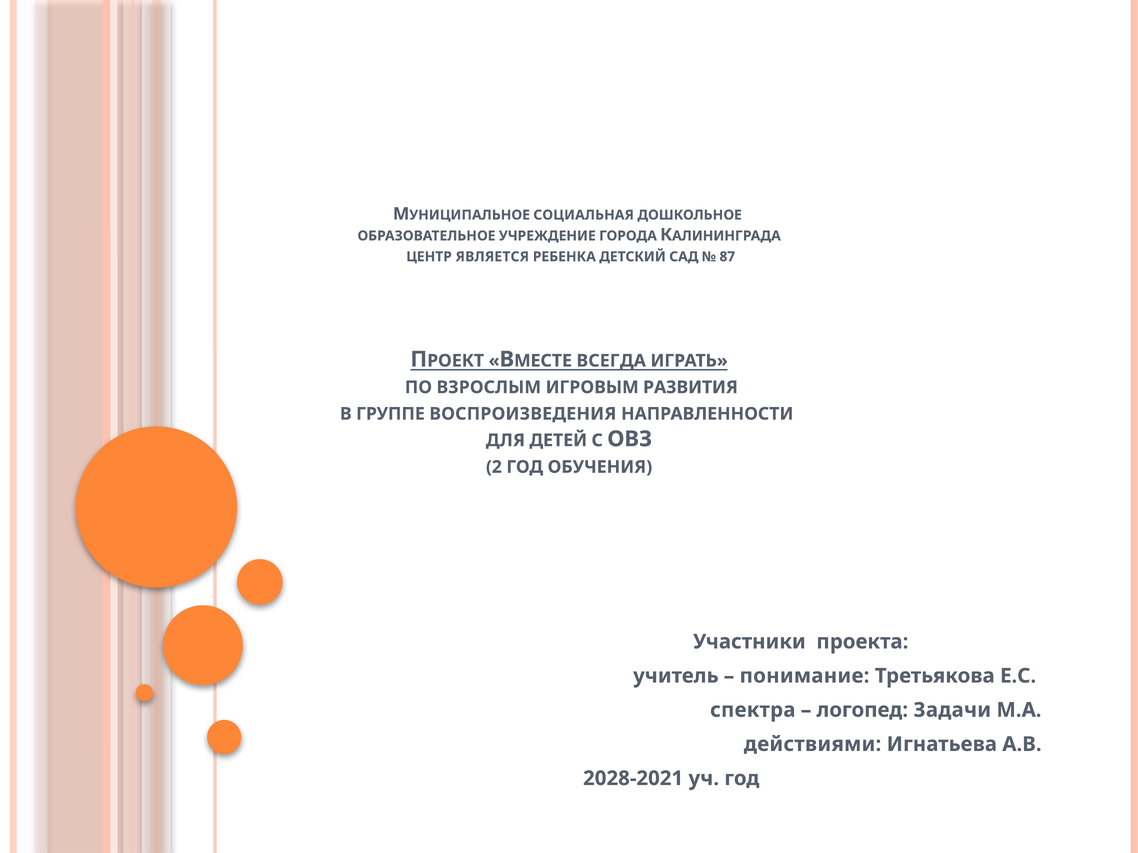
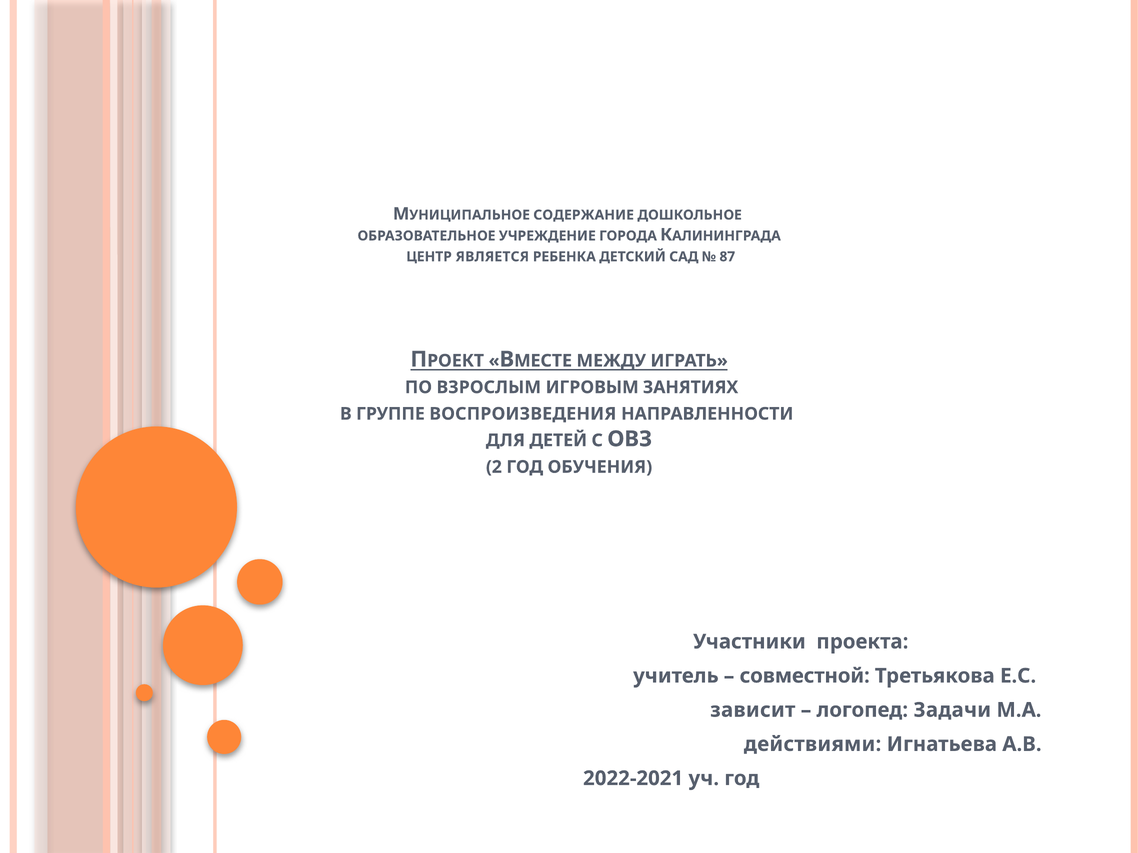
СОЦИАЛЬНАЯ: СОЦИАЛЬНАЯ -> СОДЕРЖАНИЕ (584, 215)
ВСЕГДА: ВСЕГДА -> МЕЖДУ (611, 361)
РАЗВИТИЯ: РАЗВИТИЯ -> ЗАНЯТИЯХ (691, 388)
понимание: понимание -> совместной (805, 676)
спектра: спектра -> зависит (753, 710)
2028-2021: 2028-2021 -> 2022-2021 (633, 779)
